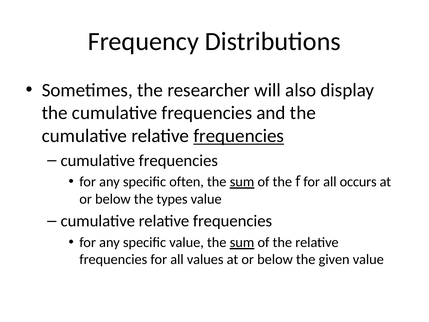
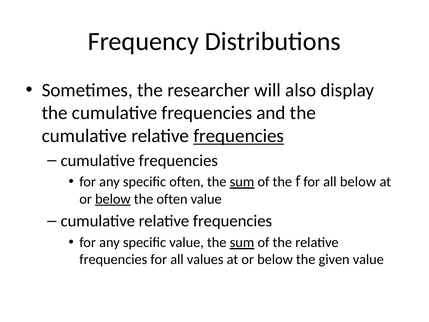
all occurs: occurs -> below (358, 182)
below underline: none -> present (113, 199)
the types: types -> often (172, 199)
